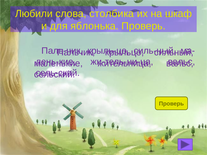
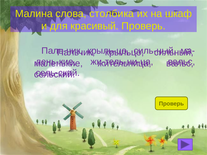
Любили: Любили -> Малина (34, 14)
яблонька: яблонька -> красивый (95, 26)
